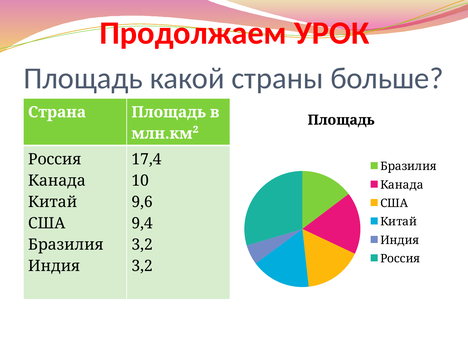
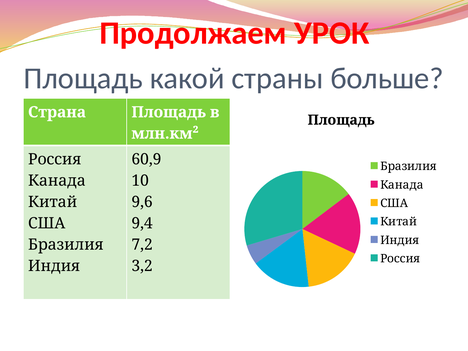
17,4: 17,4 -> 60,9 (146, 159)
3,2: 3,2 -> 7,2 (142, 245)
